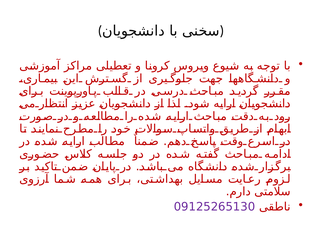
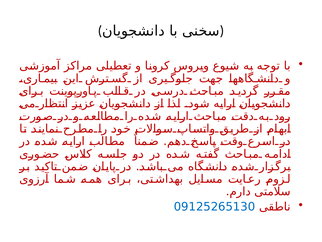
09125265130 colour: purple -> blue (214, 206)
